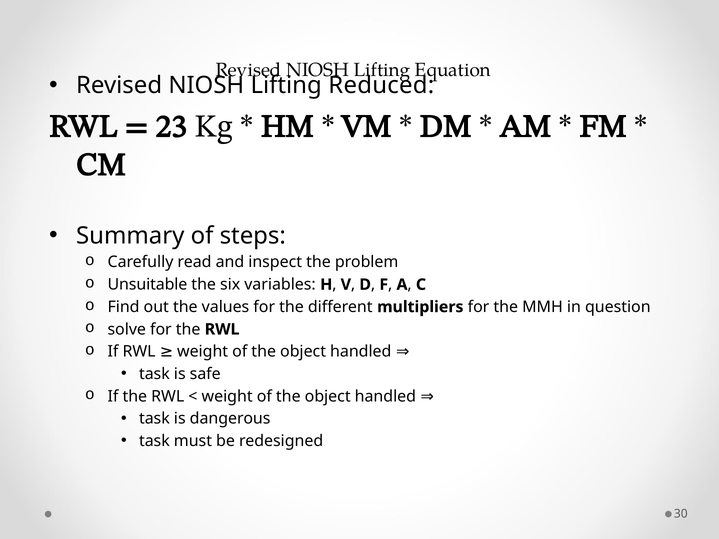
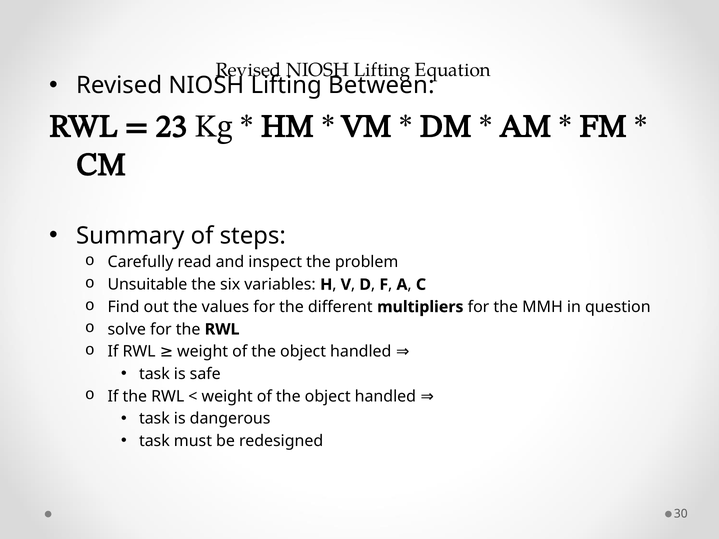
Reduced: Reduced -> Between (381, 86)
